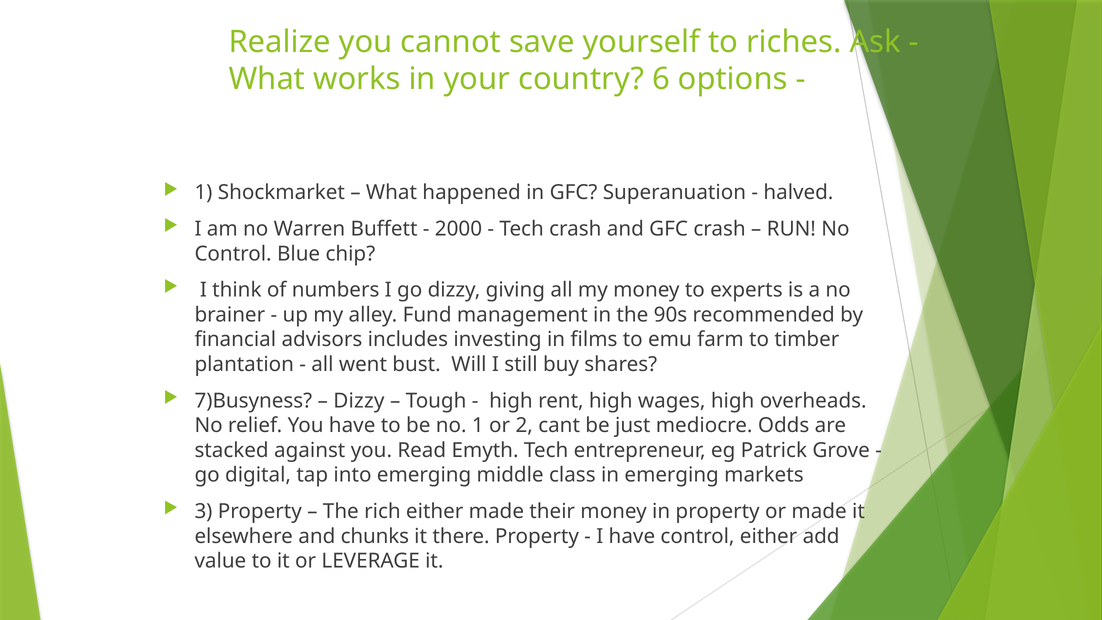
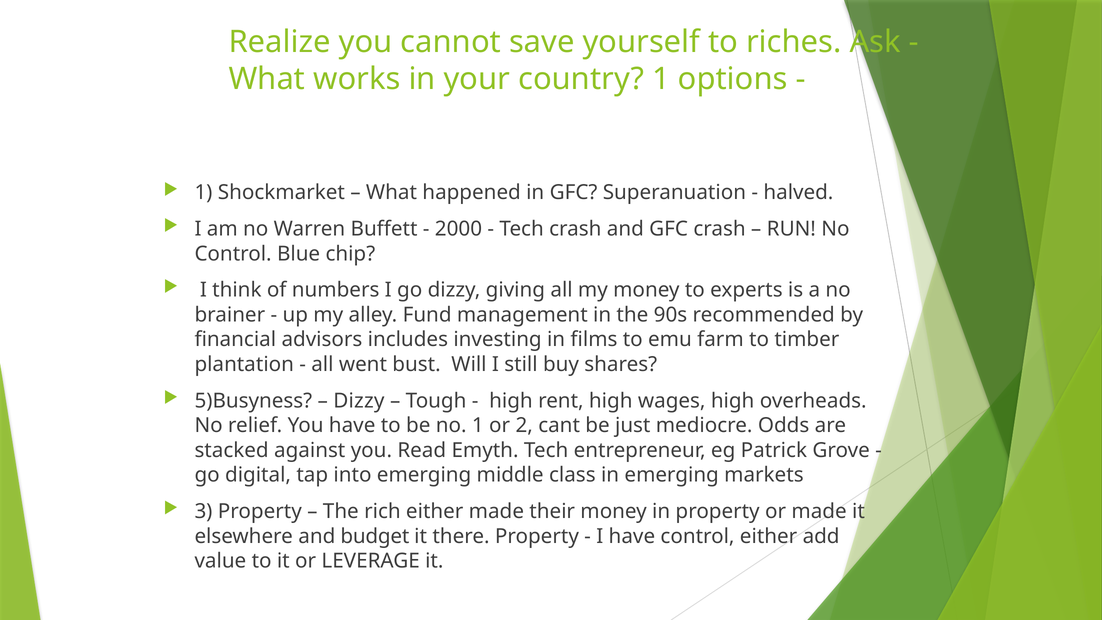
country 6: 6 -> 1 (661, 79)
7)Busyness: 7)Busyness -> 5)Busyness (253, 401)
chunks: chunks -> budget (375, 536)
